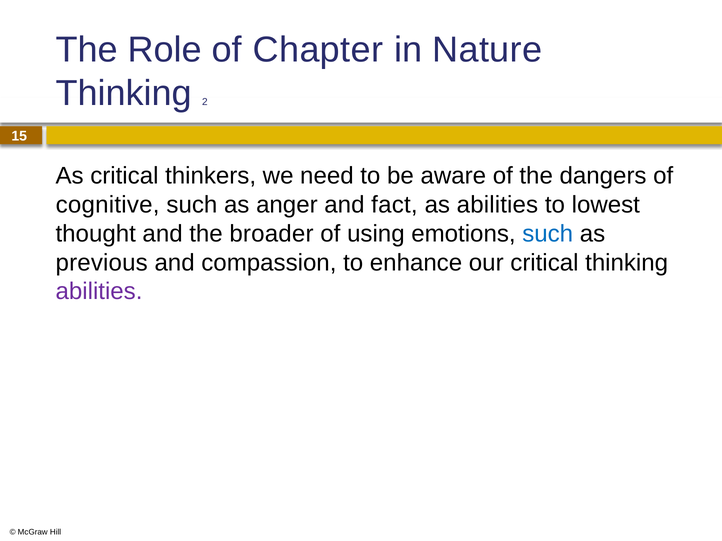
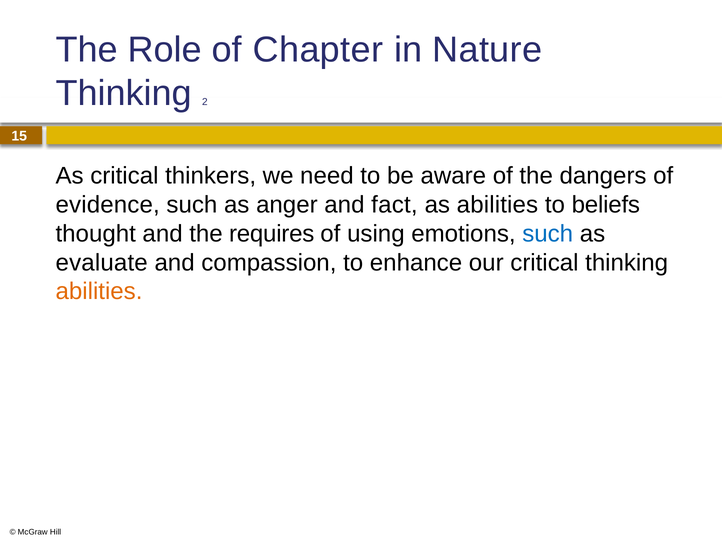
cognitive: cognitive -> evidence (108, 205)
lowest: lowest -> beliefs (606, 205)
broader: broader -> requires (272, 234)
previous: previous -> evaluate (102, 263)
abilities colour: purple -> orange (99, 292)
